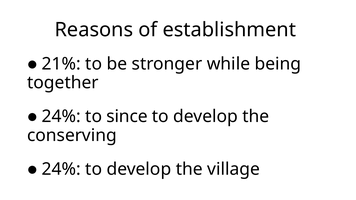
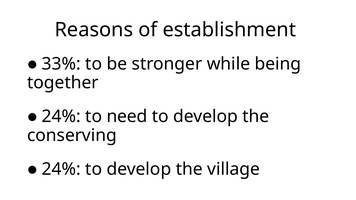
21%: 21% -> 33% (61, 64)
since: since -> need (127, 117)
